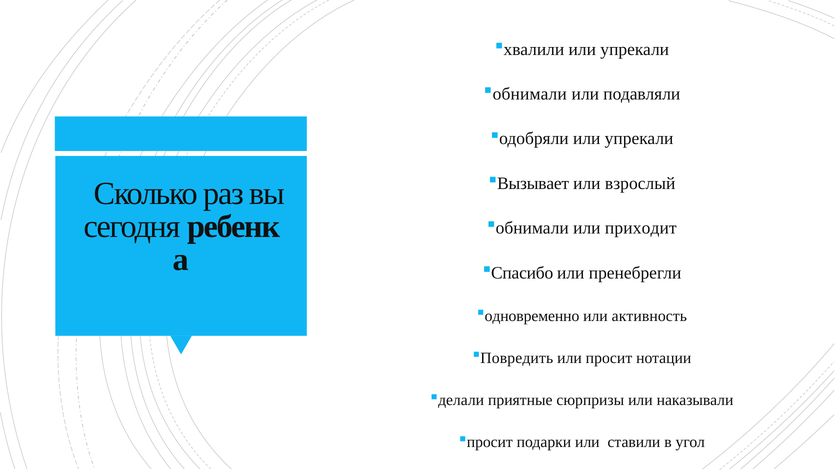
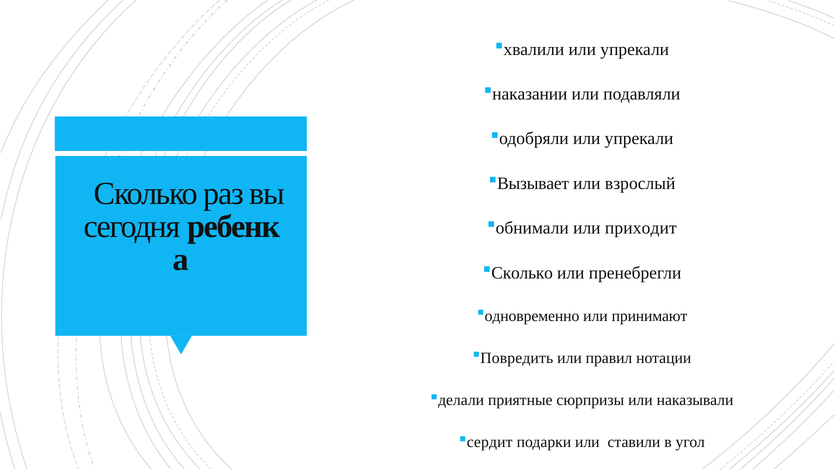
обнимали: обнимали -> наказании (530, 94)
Спасибо: Спасибо -> Сколько (522, 273)
активность: активность -> принимают (649, 316)
или просит: просит -> правил (609, 358)
просит: просит -> сердит (490, 442)
